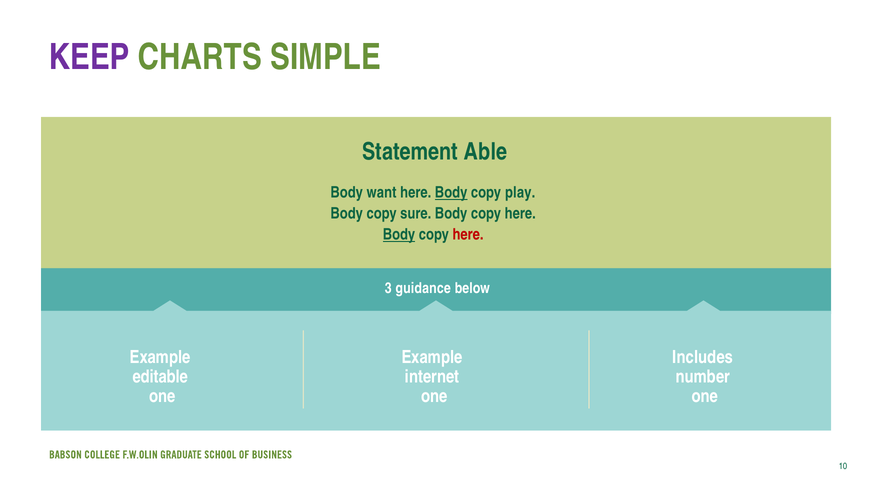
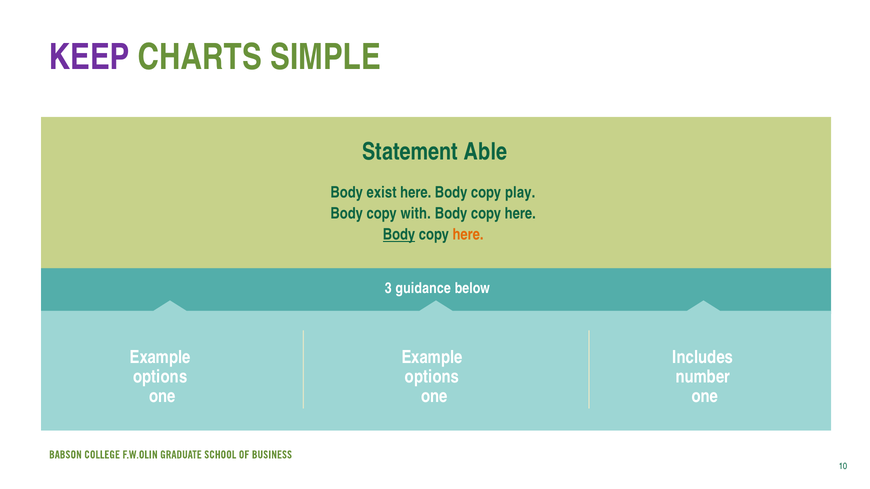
want: want -> exist (382, 193)
Body underline: present -> none (451, 193)
sure: sure -> with (416, 214)
here colour: red -> orange (468, 235)
editable: editable -> options (160, 377)
internet: internet -> options (432, 377)
